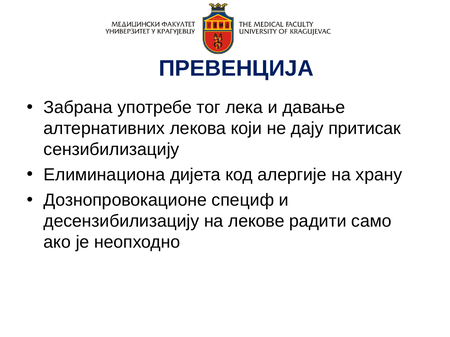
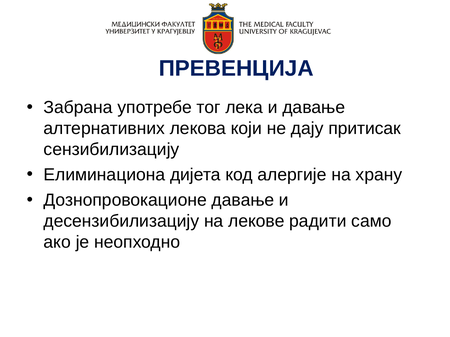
Дознопровокационе специф: специф -> давање (243, 200)
